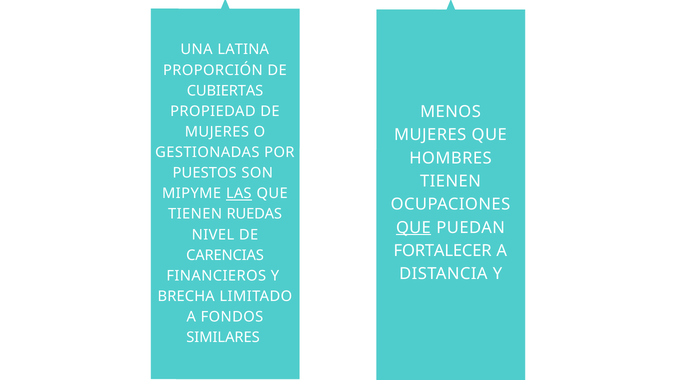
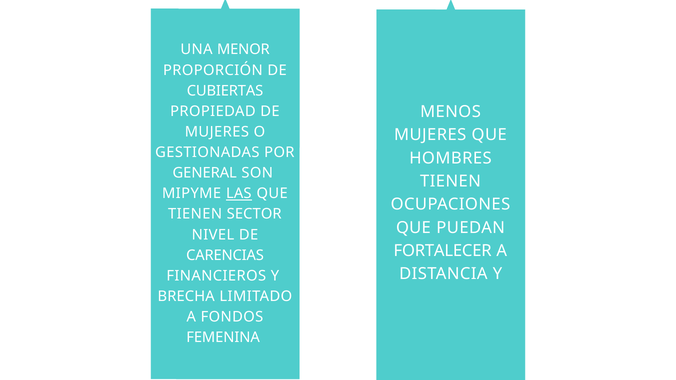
LATINA: LATINA -> MENOR (243, 50)
PUESTOS: PUESTOS -> GENERAL (205, 173)
RUEDAS: RUEDAS -> SECTOR (254, 214)
QUE underline: present -> none (413, 228)
SIMILARES: SIMILARES -> FEMENINA (223, 338)
